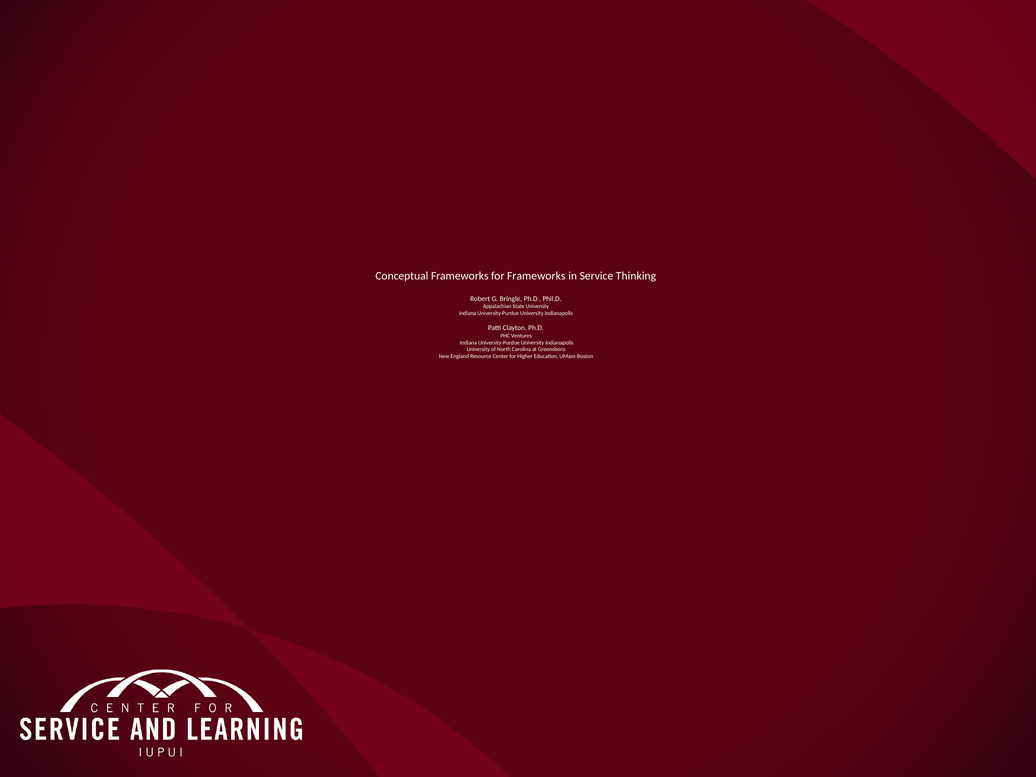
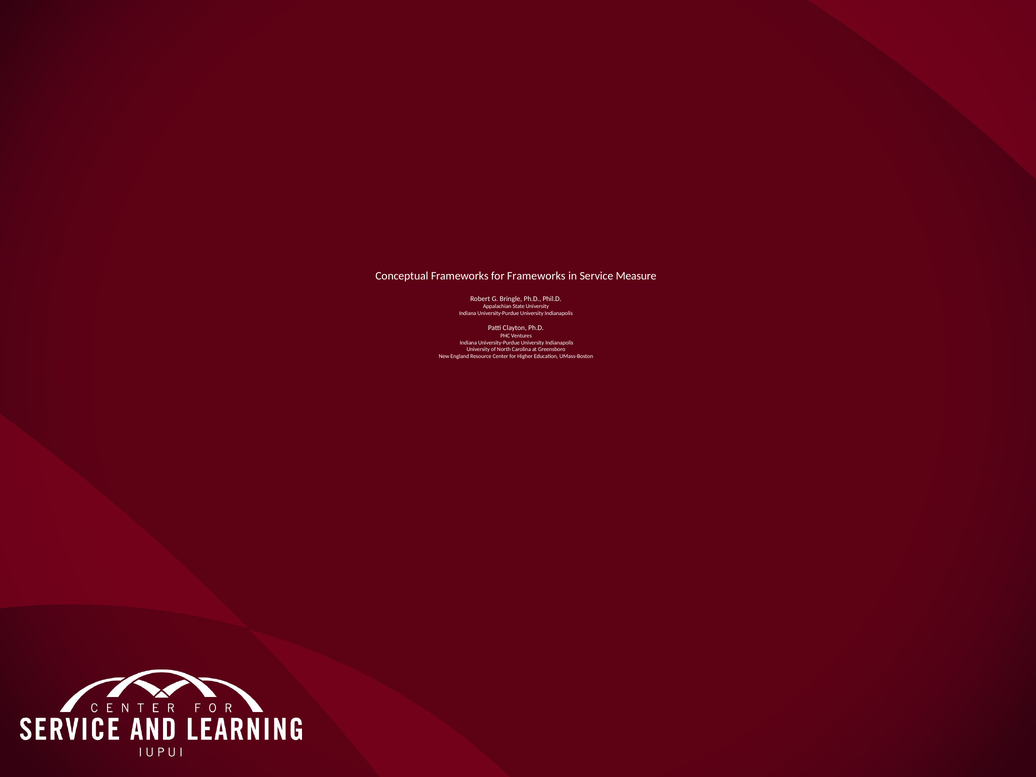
Thinking: Thinking -> Measure (636, 276)
